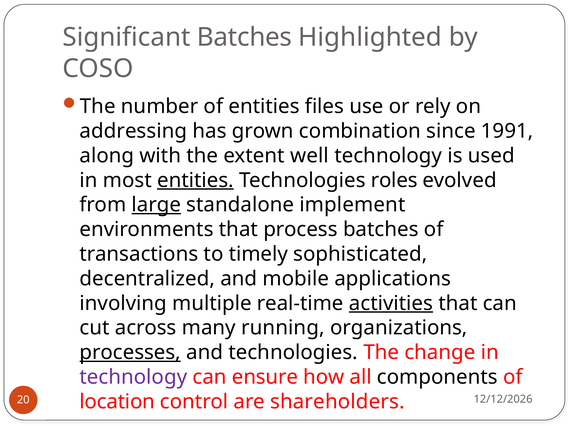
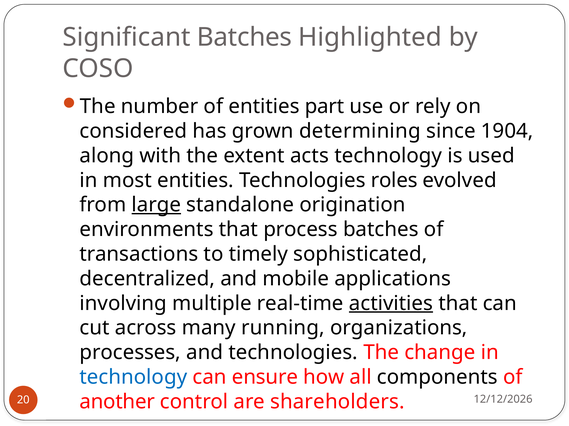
files: files -> part (325, 107)
addressing: addressing -> considered (133, 131)
combination: combination -> determining (360, 131)
1991: 1991 -> 1904 (507, 131)
well: well -> acts (310, 156)
entities underline: present -> none (195, 181)
implement: implement -> origination (353, 205)
processes underline: present -> none (130, 353)
technology colour: purple -> blue (133, 378)
location: location -> another (117, 402)
